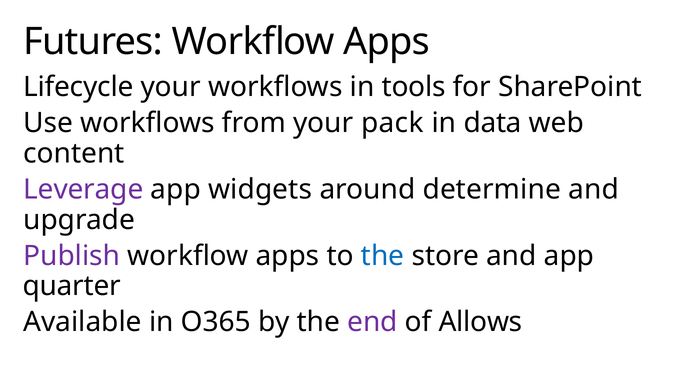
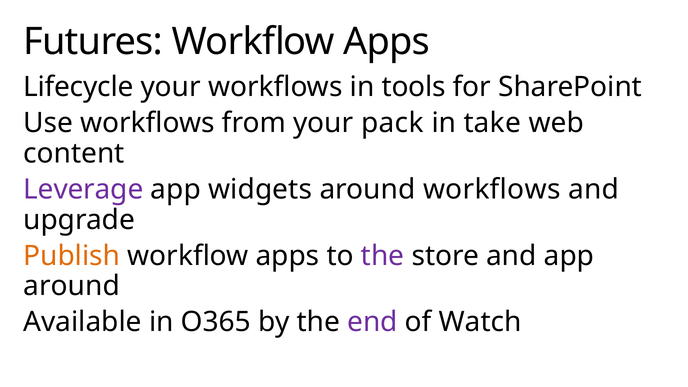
data: data -> take (492, 123)
around determine: determine -> workflows (492, 189)
Publish colour: purple -> orange (72, 256)
the colour: blue -> purple (383, 256)
quarter: quarter -> around (72, 286)
Allows: Allows -> Watch (480, 322)
